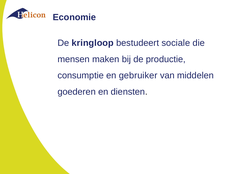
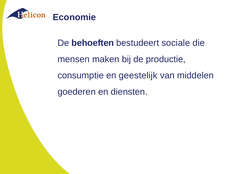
kringloop: kringloop -> behoeften (93, 43)
gebruiker: gebruiker -> geestelijk (138, 76)
